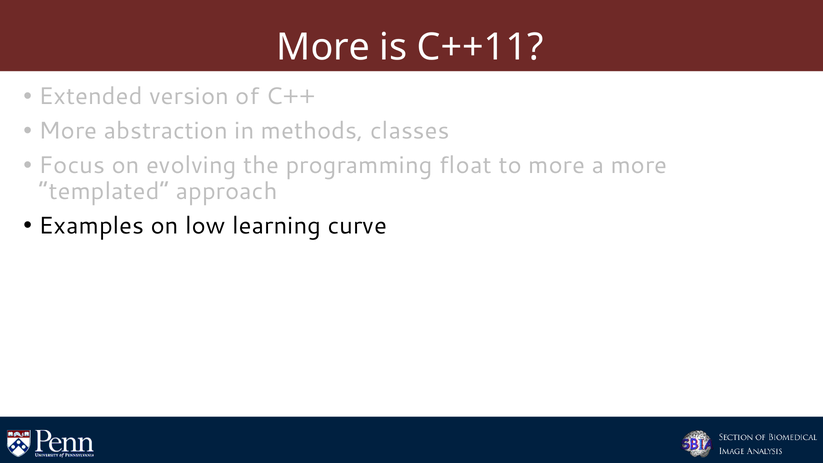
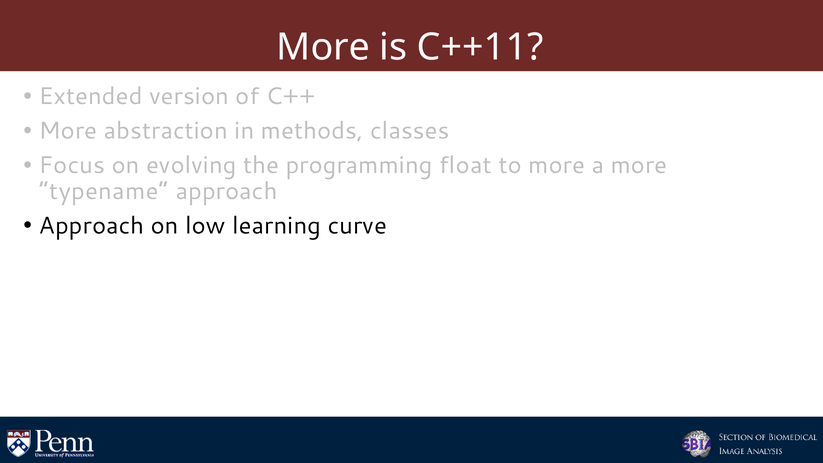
templated: templated -> typename (104, 191)
Examples: Examples -> Approach (92, 226)
